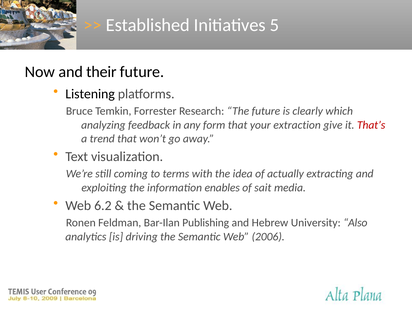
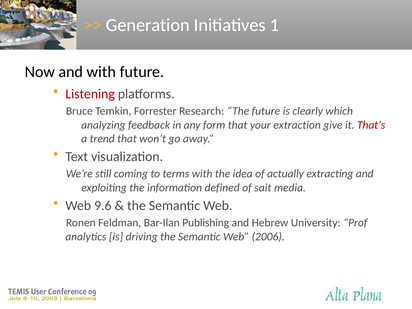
Established: Established -> Generation (148, 25)
5: 5 -> 1 (274, 25)
and their: their -> with (101, 72)
Listening colour: black -> red (90, 94)
enables: enables -> defined (222, 188)
6.2: 6.2 -> 9.6 (103, 206)
Also: Also -> Prof (355, 223)
